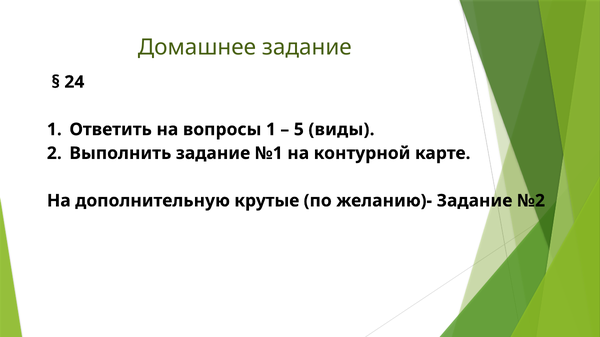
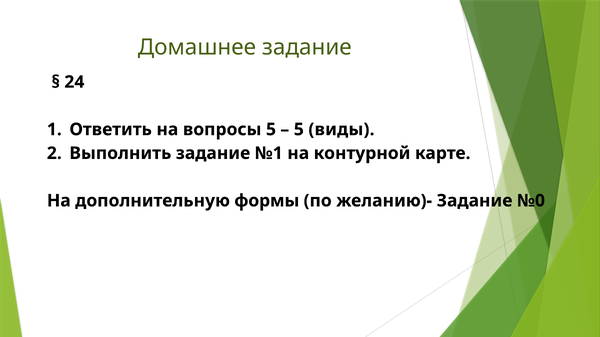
вопросы 1: 1 -> 5 (271, 130)
крутые: крутые -> формы (267, 201)
№2: №2 -> №0 (531, 201)
